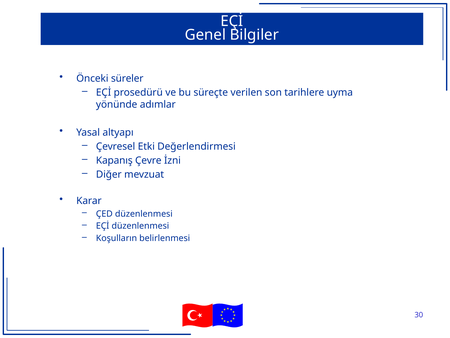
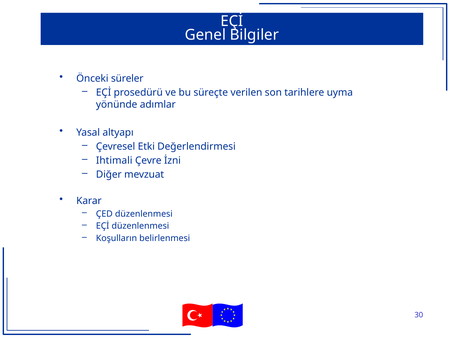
Kapanış: Kapanış -> Ihtimali (114, 160)
